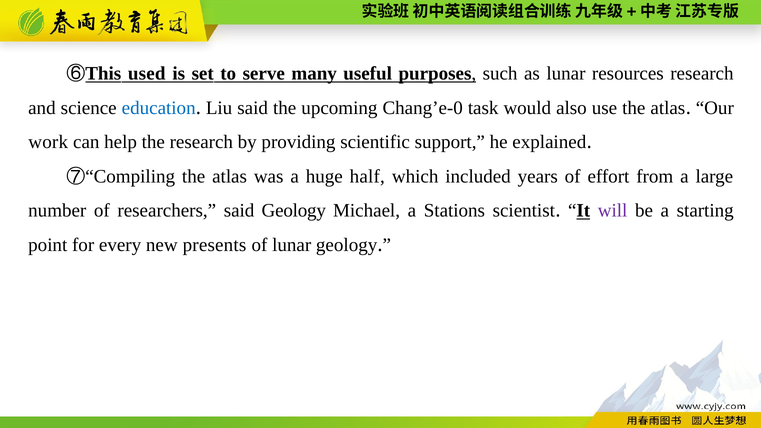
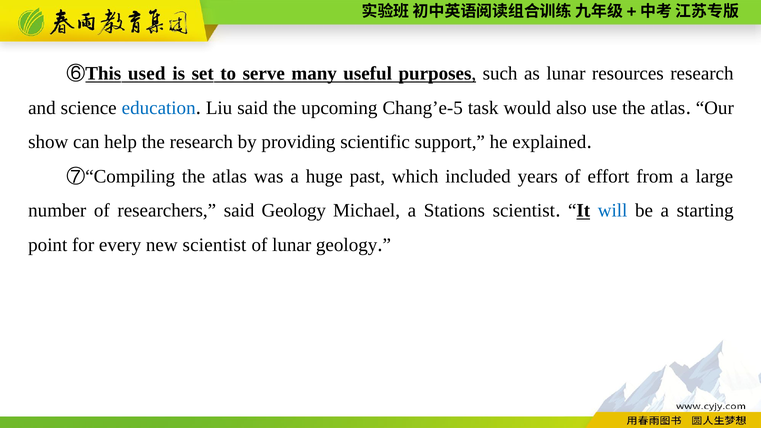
Chang’e-0: Chang’e-0 -> Chang’e-5 (423, 108)
work: work -> show (48, 142)
half: half -> past (367, 176)
will colour: purple -> blue (613, 211)
new presents: presents -> scientist (214, 245)
